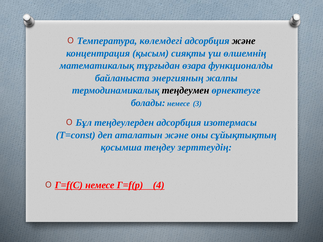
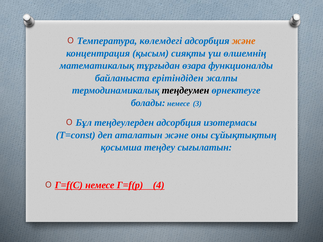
және colour: black -> orange (244, 41)
энергияның: энергияның -> ерітіндіден (178, 78)
зерттеудің: зерттеудің -> сығылатын (205, 148)
